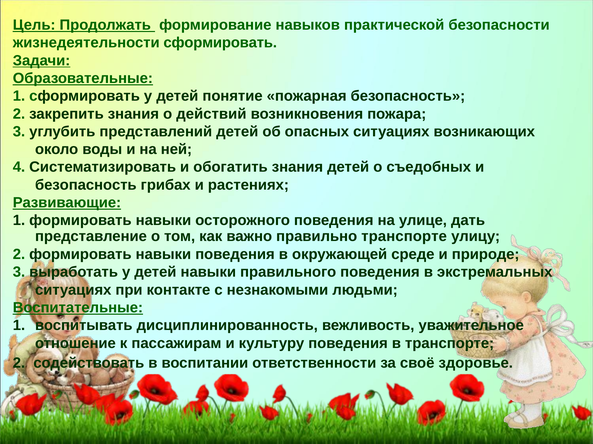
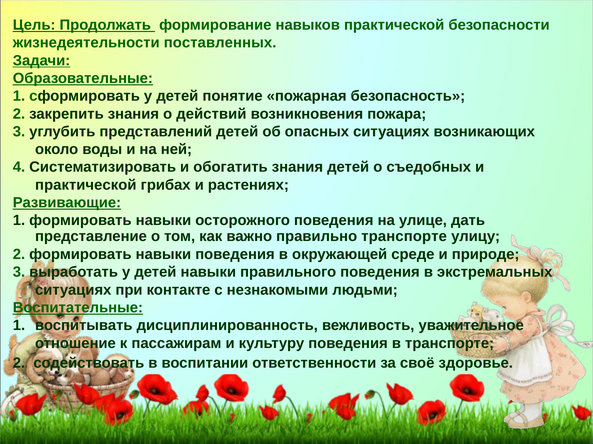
жизнедеятельности сформировать: сформировать -> поставленных (220, 43)
безопасность: безопасность -> практической (86, 185)
